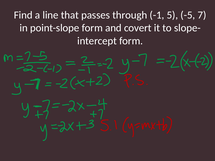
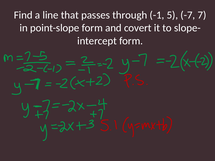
-5: -5 -> -7 (188, 15)
